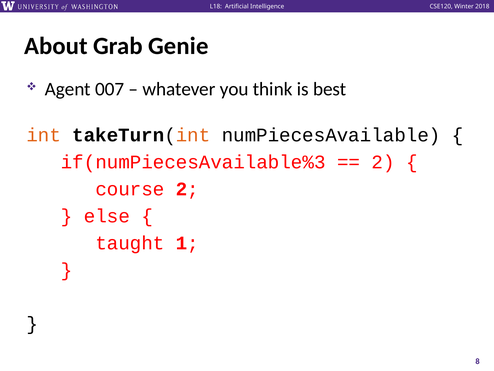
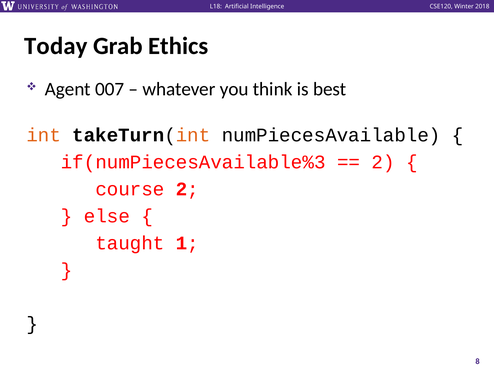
About: About -> Today (56, 46)
Genie: Genie -> Ethics (178, 46)
